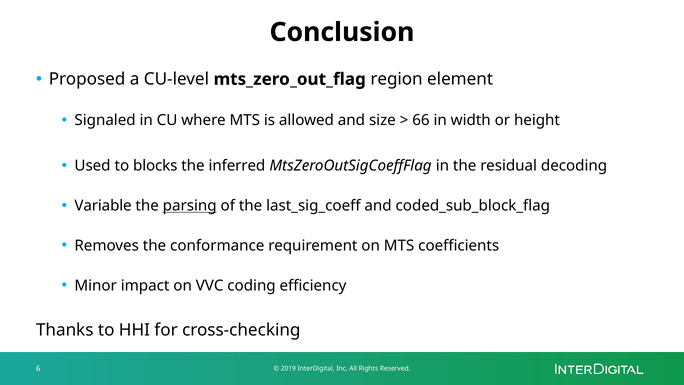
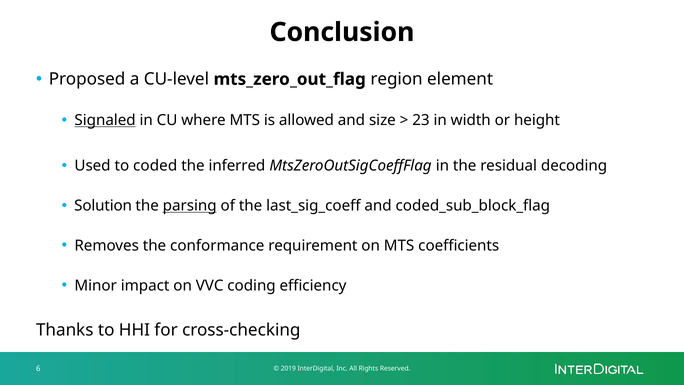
Signaled underline: none -> present (105, 120)
66: 66 -> 23 (421, 120)
blocks: blocks -> coded (155, 166)
Variable: Variable -> Solution (103, 206)
